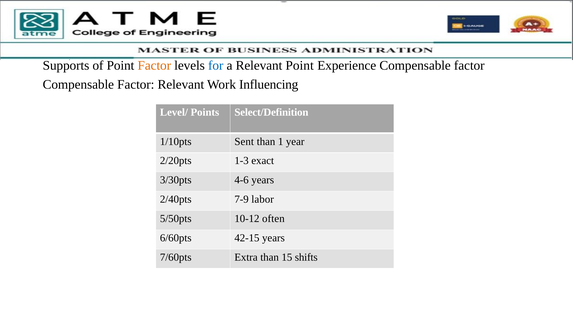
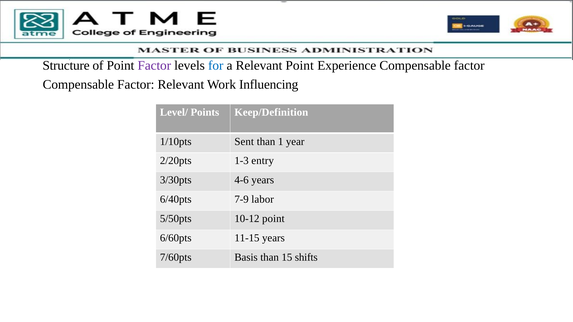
Supports: Supports -> Structure (66, 65)
Factor colour: orange -> purple (154, 65)
Select/Definition: Select/Definition -> Keep/Definition (271, 112)
exact: exact -> entry (263, 161)
2/40pts: 2/40pts -> 6/40pts (176, 200)
10-12 often: often -> point (273, 219)
42-15: 42-15 -> 11-15 (247, 238)
Extra: Extra -> Basis (246, 258)
